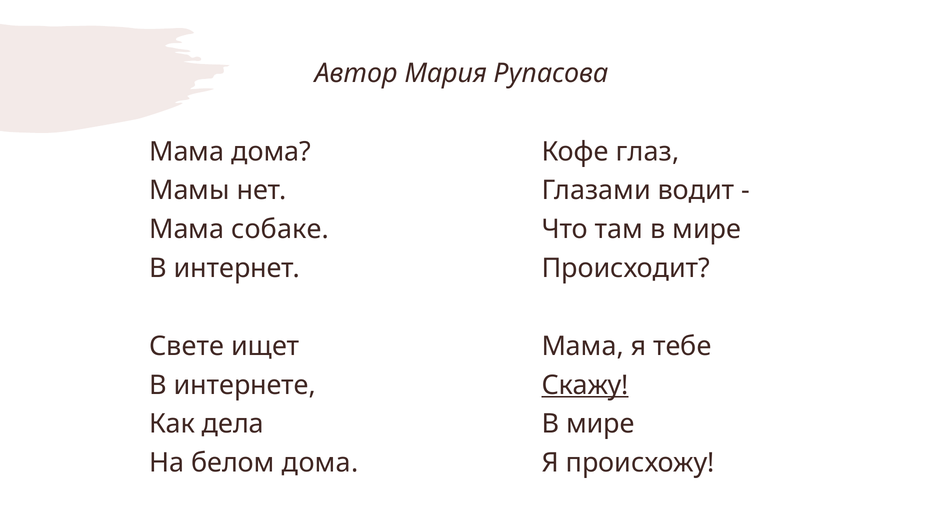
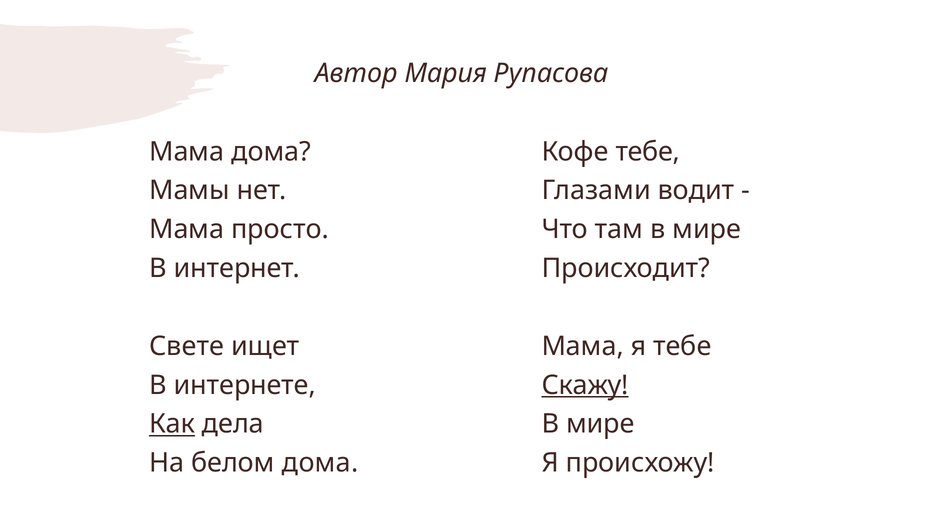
Кофе глаз: глаз -> тебе (648, 152)
собаке: собаке -> просто (280, 229)
Как underline: none -> present (172, 424)
